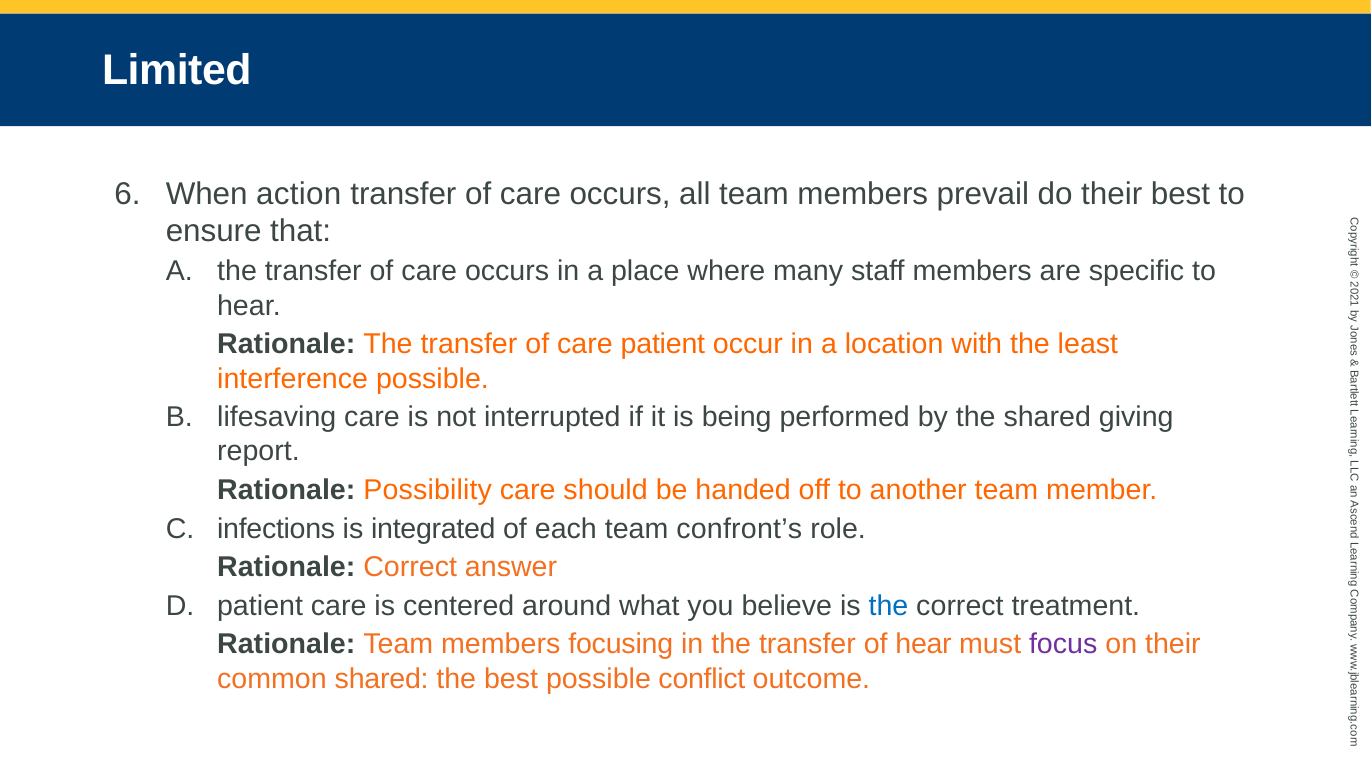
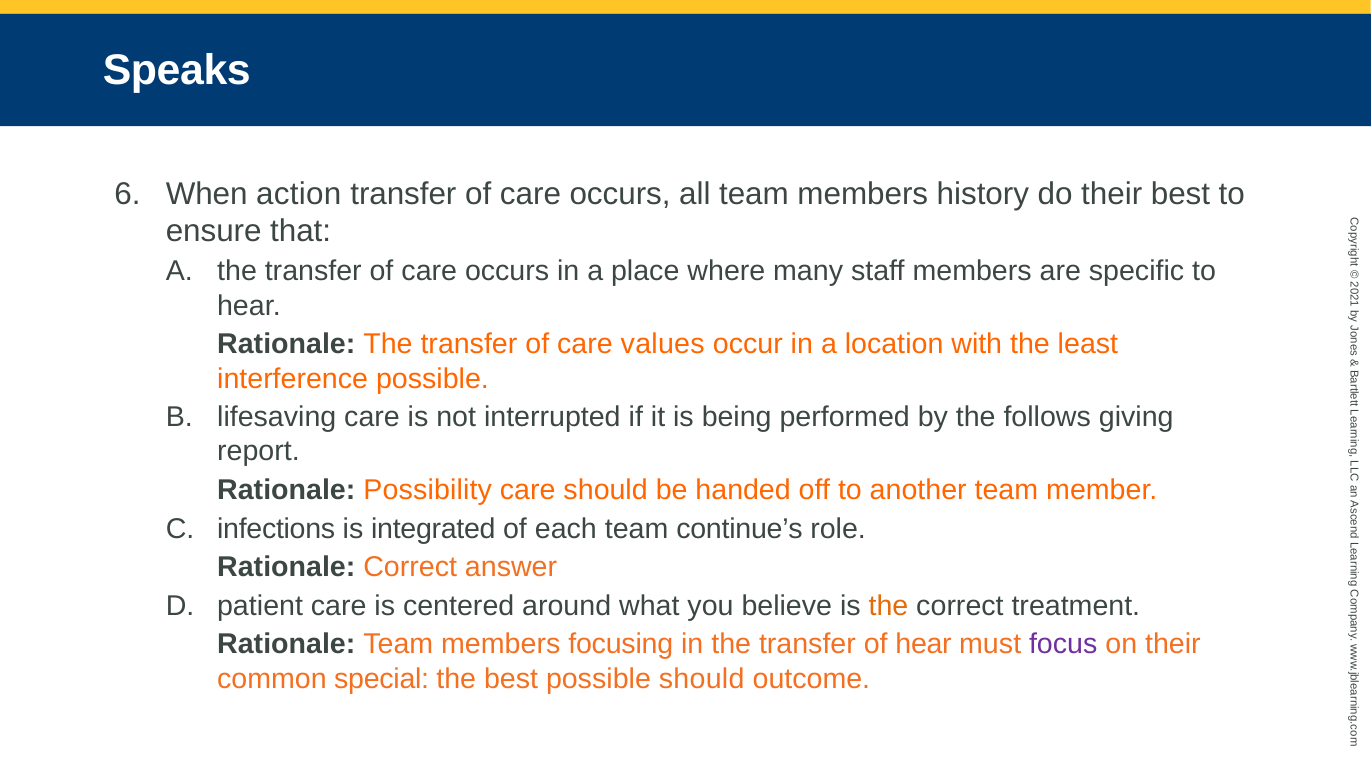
Limited: Limited -> Speaks (177, 70)
prevail: prevail -> history (983, 194)
care patient: patient -> values (663, 344)
the shared: shared -> follows (1047, 417)
confront’s: confront’s -> continue’s (739, 529)
the colour: blue -> orange (888, 606)
common shared: shared -> special (382, 679)
possible conflict: conflict -> should (702, 679)
